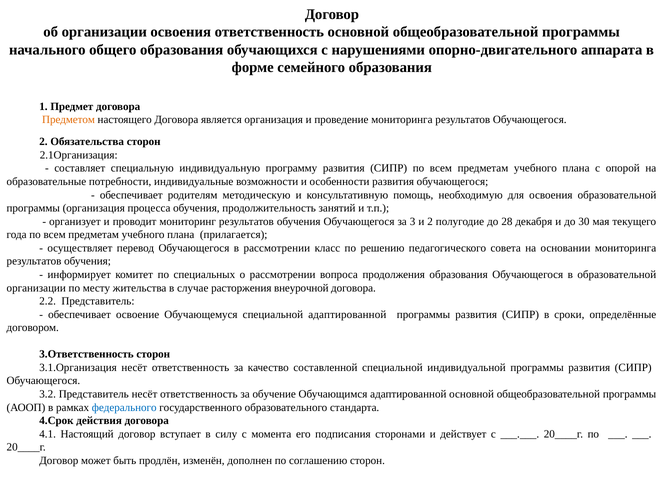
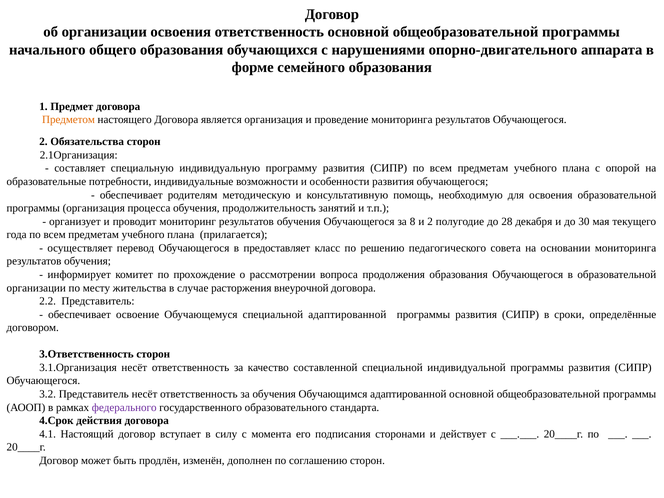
3: 3 -> 8 (413, 221)
в рассмотрении: рассмотрении -> предоставляет (277, 248)
специальных: специальных -> прохождение (204, 275)
за обучение: обучение -> обучения (274, 394)
федерального colour: blue -> purple (124, 407)
